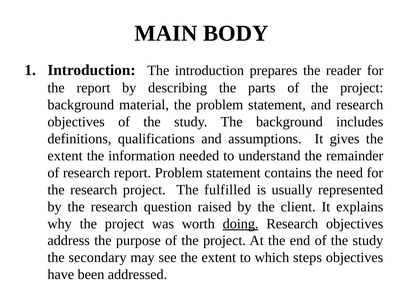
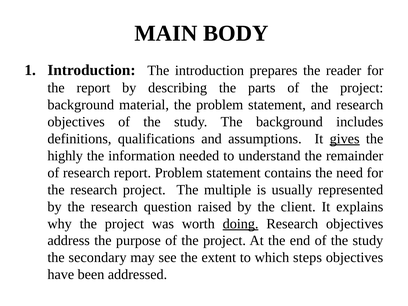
gives underline: none -> present (345, 139)
extent: extent -> highly (65, 156)
fulfilled: fulfilled -> multiple (228, 190)
